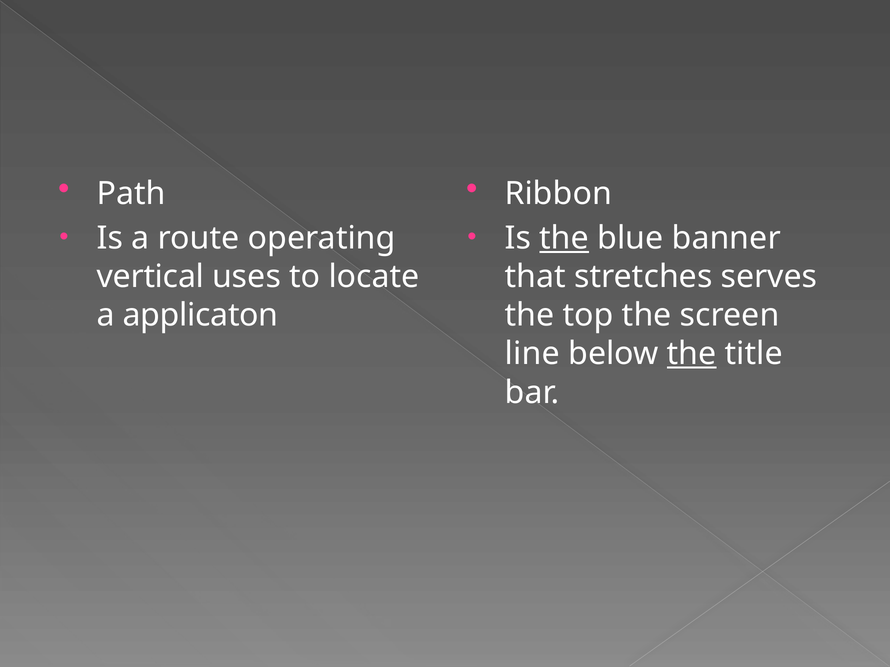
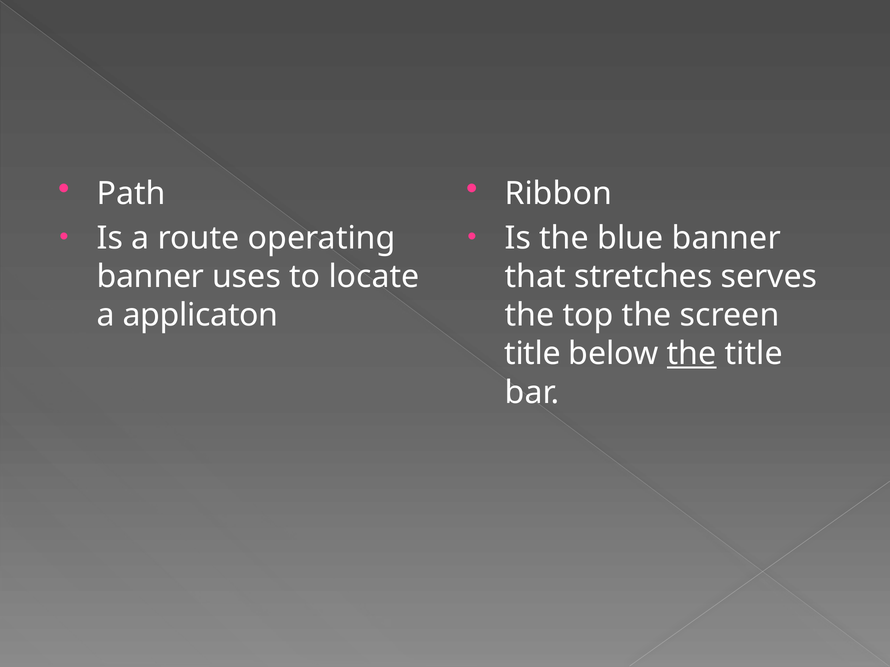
the underline: present -> none (564, 239)
vertical: vertical -> banner (150, 277)
line: line -> title (533, 354)
